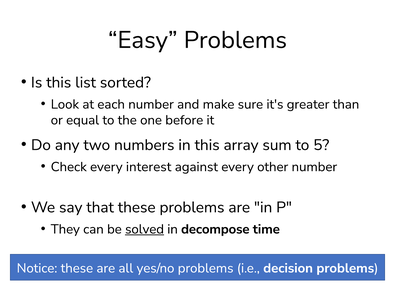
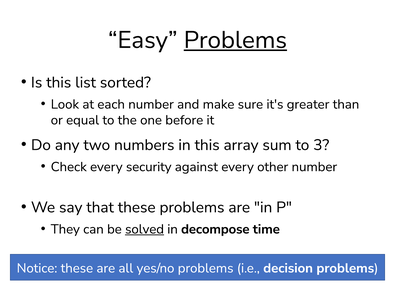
Problems underline: none -> present (235, 40)
5: 5 -> 3 (321, 145)
interest: interest -> security (149, 167)
